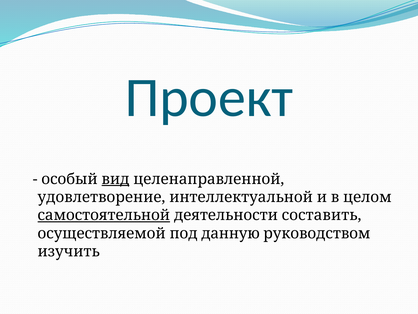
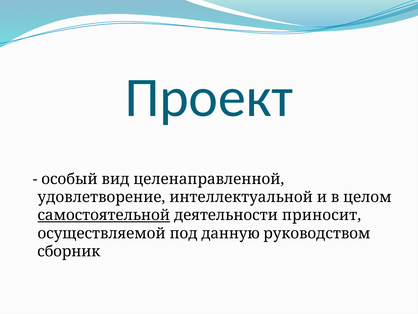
вид underline: present -> none (116, 179)
составить: составить -> приносит (322, 215)
изучить: изучить -> сборник (69, 251)
